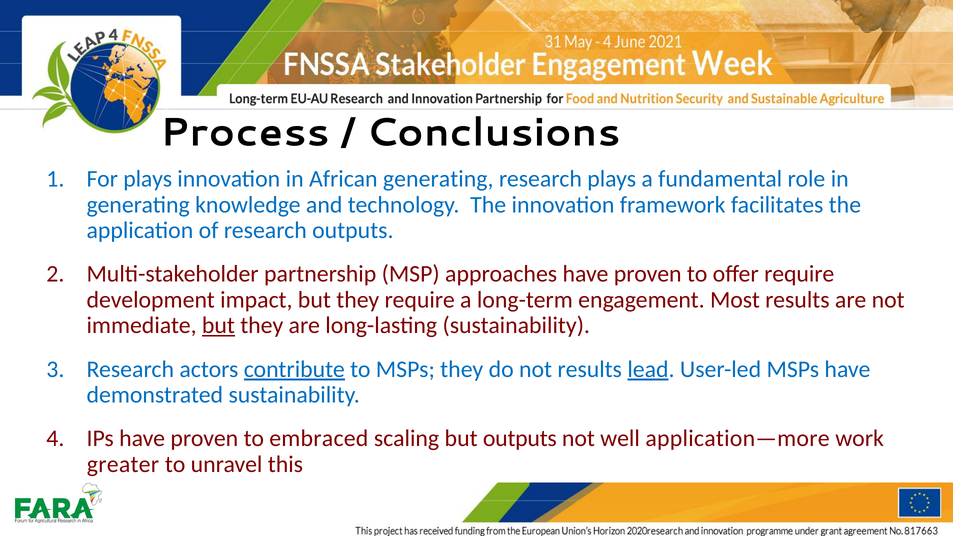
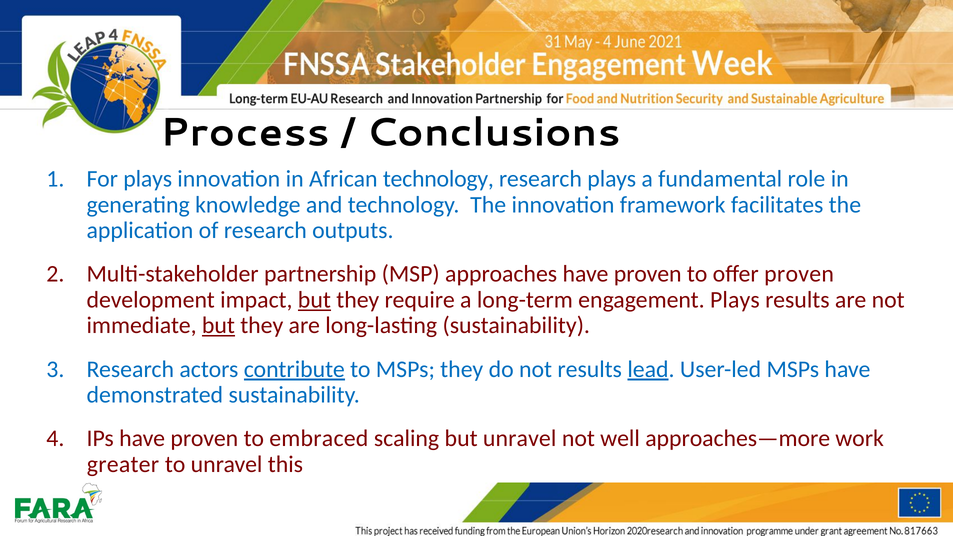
African generating: generating -> technology (438, 179)
offer require: require -> proven (799, 274)
but underline: none -> present (314, 300)
engagement Most: Most -> Plays (735, 300)
but outputs: outputs -> unravel (520, 438)
application—more: application—more -> approaches—more (738, 438)
